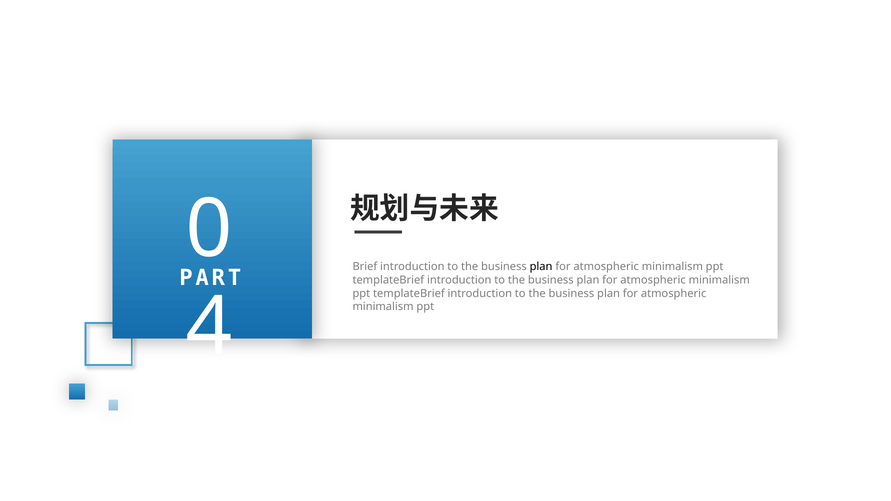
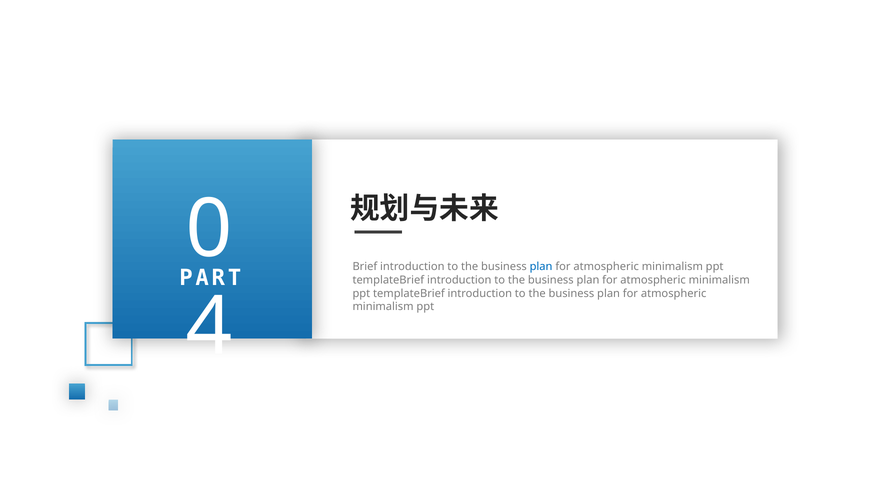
plan colour: black -> blue (541, 267)
